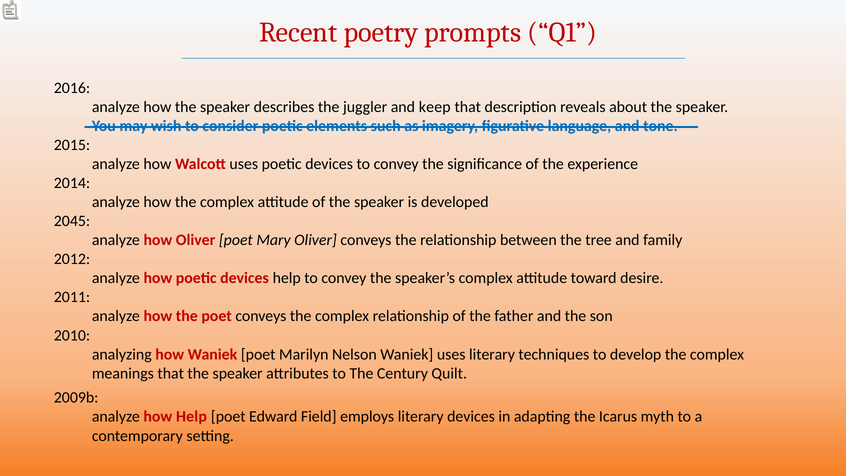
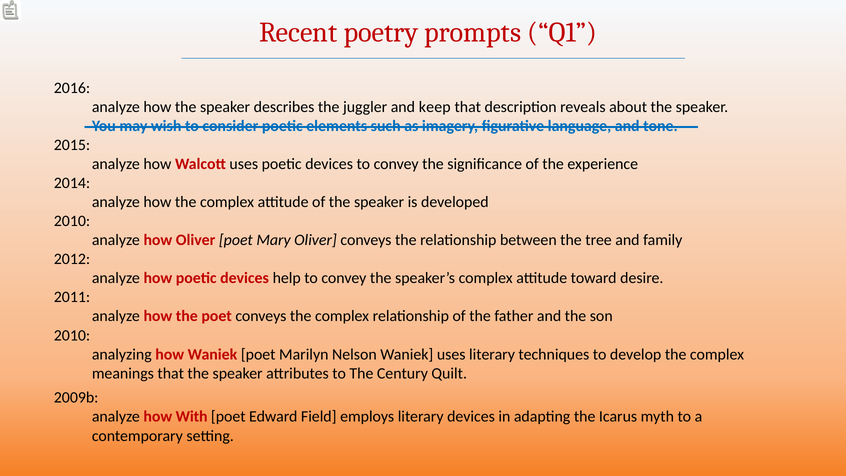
2045: 2045 -> 2010 (72, 221)
how Help: Help -> With (192, 417)
